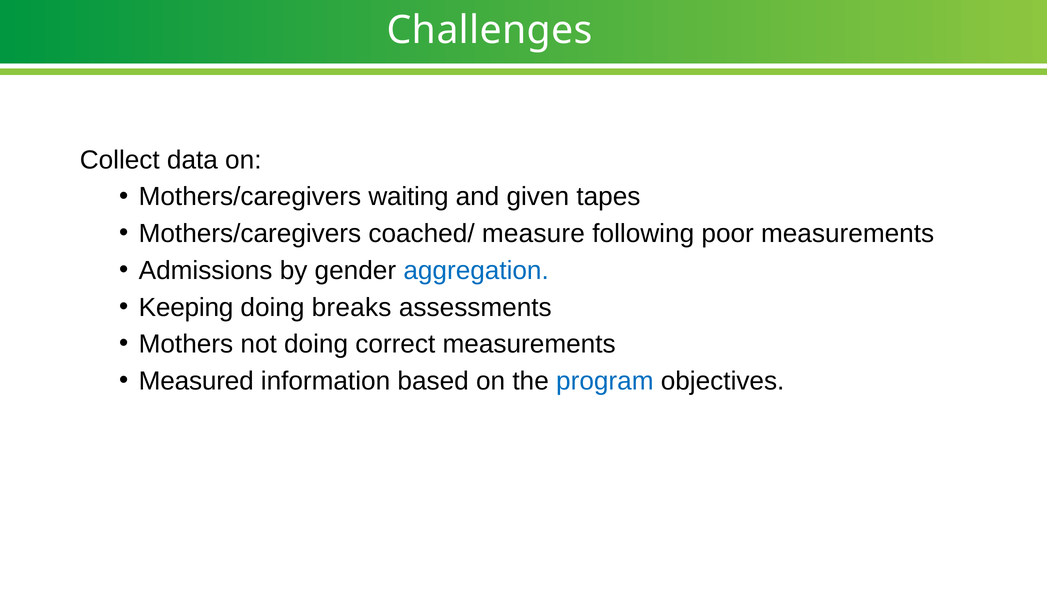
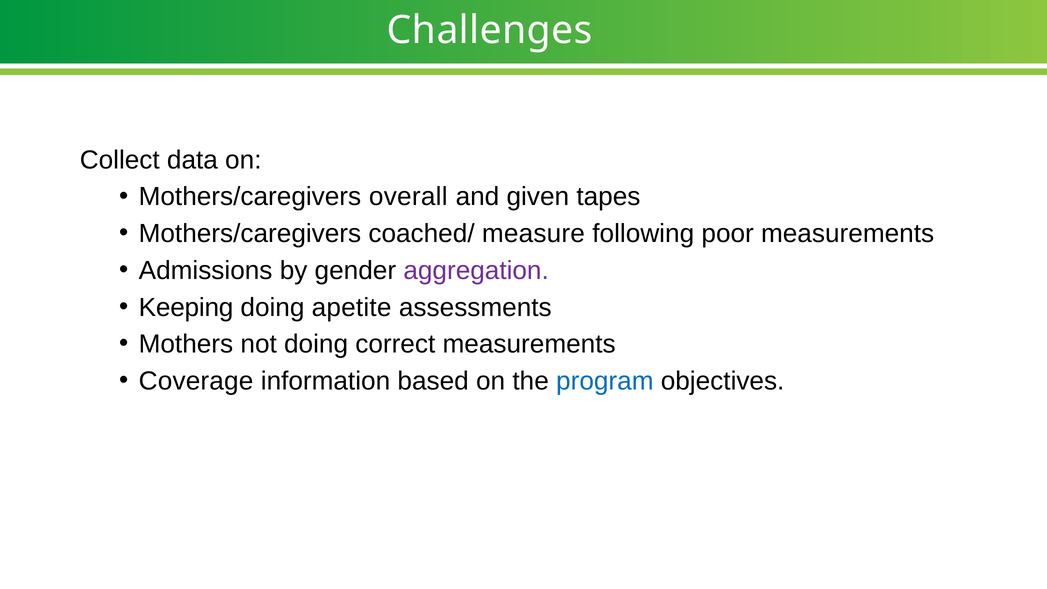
waiting: waiting -> overall (408, 197)
aggregation colour: blue -> purple (476, 271)
breaks: breaks -> apetite (352, 307)
Measured: Measured -> Coverage (196, 381)
